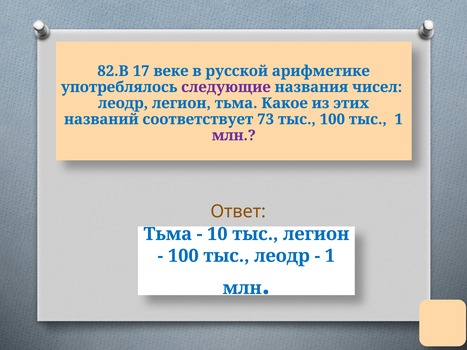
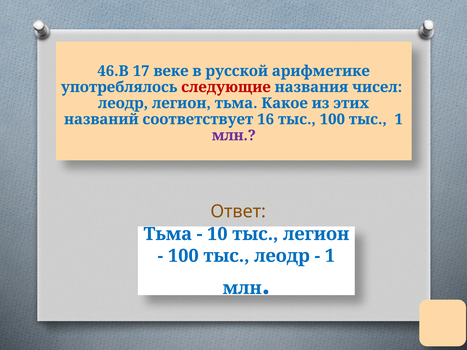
82.В: 82.В -> 46.В (113, 71)
следующие colour: purple -> red (226, 87)
73: 73 -> 16 (266, 119)
